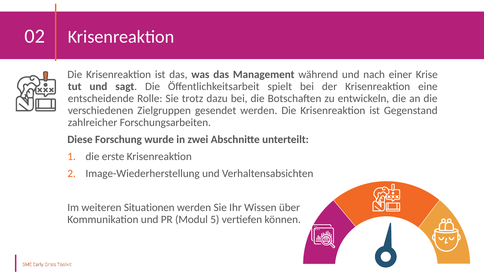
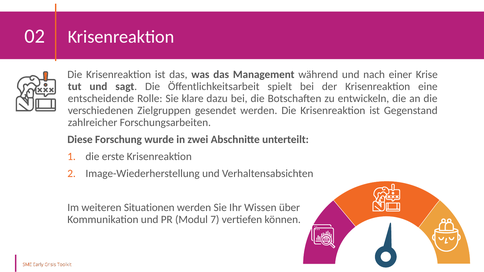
trotz: trotz -> klare (193, 99)
5: 5 -> 7 (215, 220)
